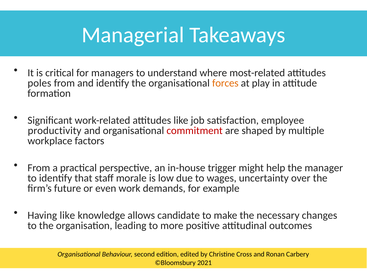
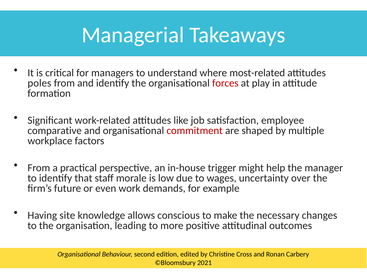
forces colour: orange -> red (225, 83)
productivity: productivity -> comparative (55, 131)
Having like: like -> site (67, 215)
candidate: candidate -> conscious (179, 215)
